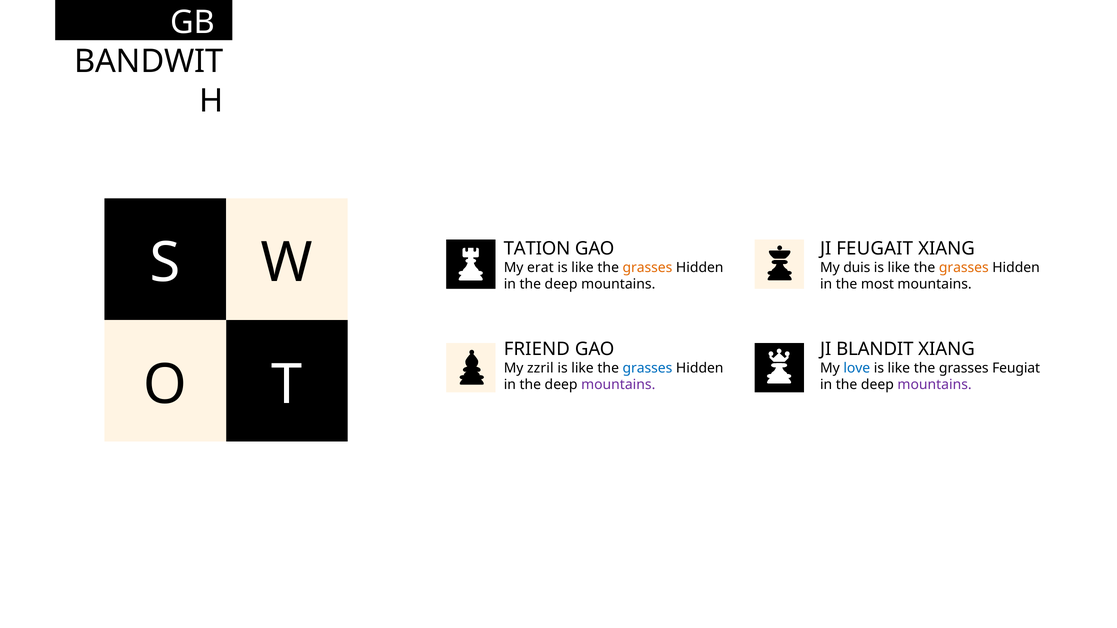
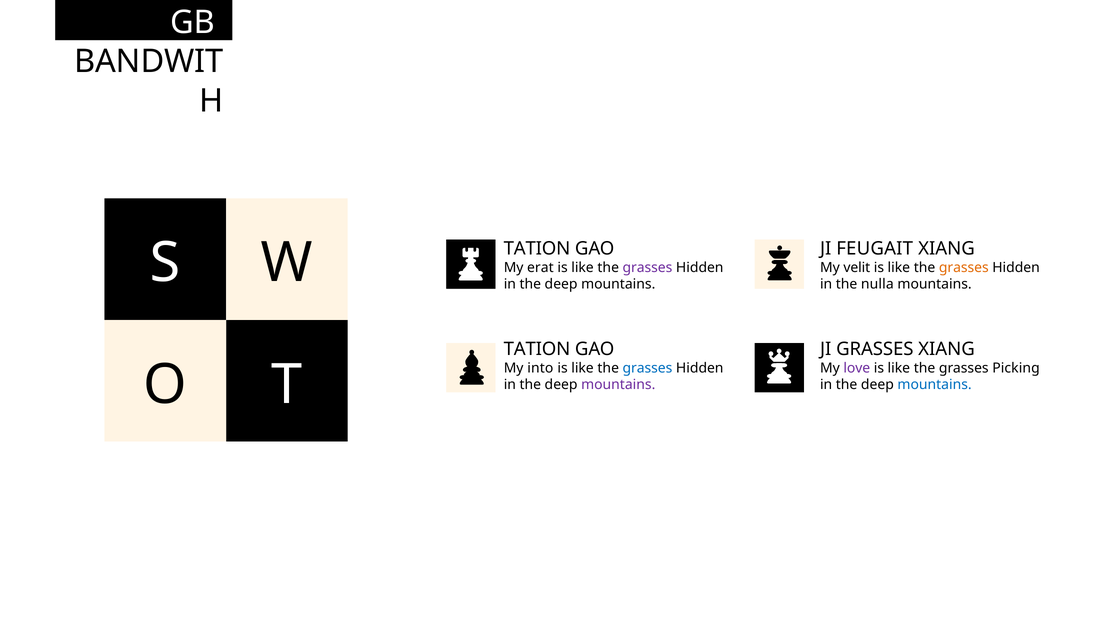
grasses colour: orange -> purple (647, 268)
duis: duis -> velit (857, 268)
most: most -> nulla (877, 285)
FRIEND: FRIEND -> TATION (537, 349)
JI BLANDIT: BLANDIT -> GRASSES (875, 349)
zzril: zzril -> into (540, 368)
love colour: blue -> purple (857, 368)
Feugiat: Feugiat -> Picking (1016, 368)
mountains colour: purple -> blue (935, 385)
